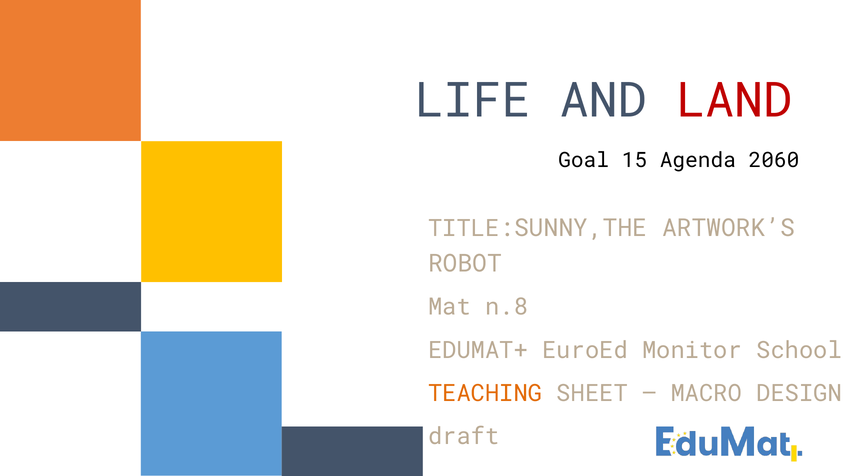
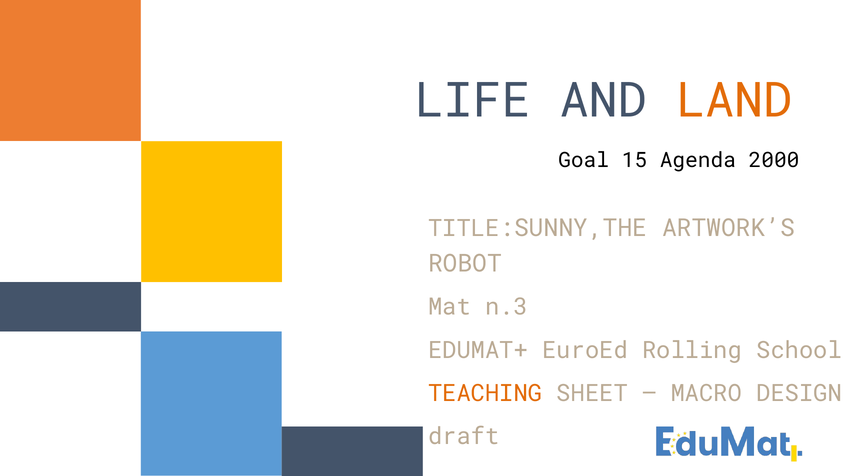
LAND colour: red -> orange (734, 101)
2060: 2060 -> 2000 (774, 160)
n.8: n.8 -> n.3 (507, 307)
Monitor: Monitor -> Rolling (692, 350)
